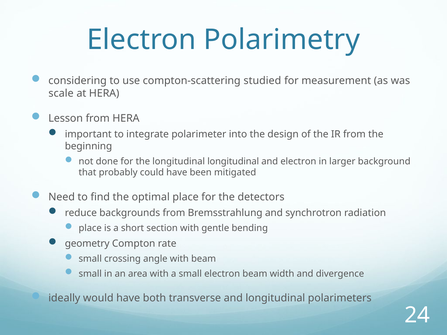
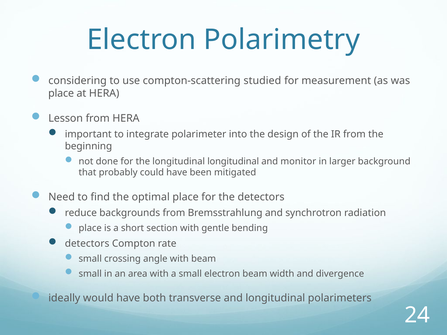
scale: scale -> place (61, 93)
and electron: electron -> monitor (298, 162)
geometry: geometry -> detectors (87, 244)
